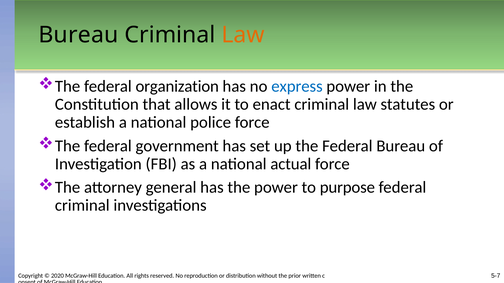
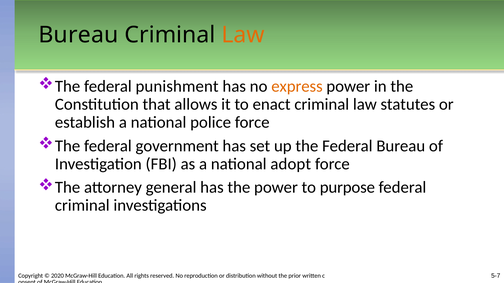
organization: organization -> punishment (177, 86)
express colour: blue -> orange (297, 86)
actual: actual -> adopt (291, 164)
